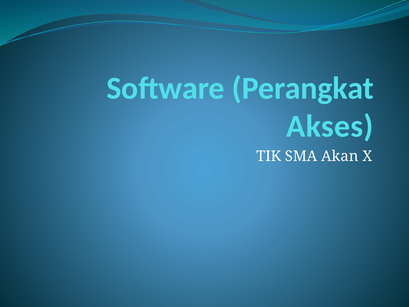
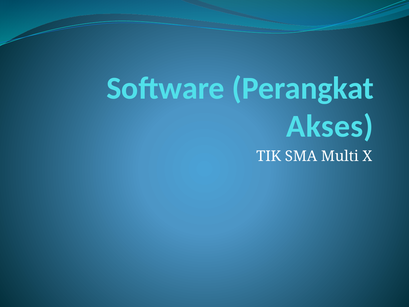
Akan: Akan -> Multi (340, 156)
